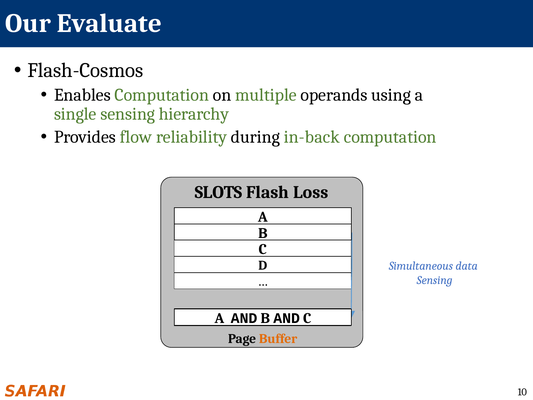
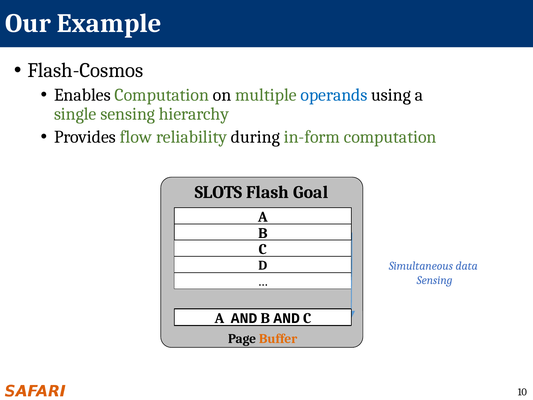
Evaluate: Evaluate -> Example (109, 23)
operands colour: black -> blue (334, 95)
in-back: in-back -> in-form (312, 137)
Loss: Loss -> Goal (311, 192)
